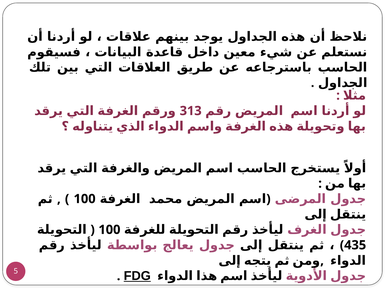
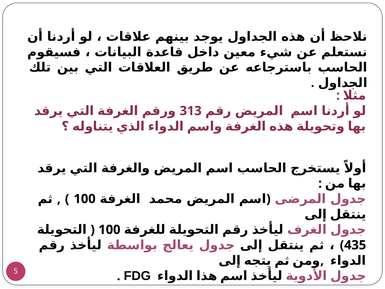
FDG underline: present -> none (137, 276)
